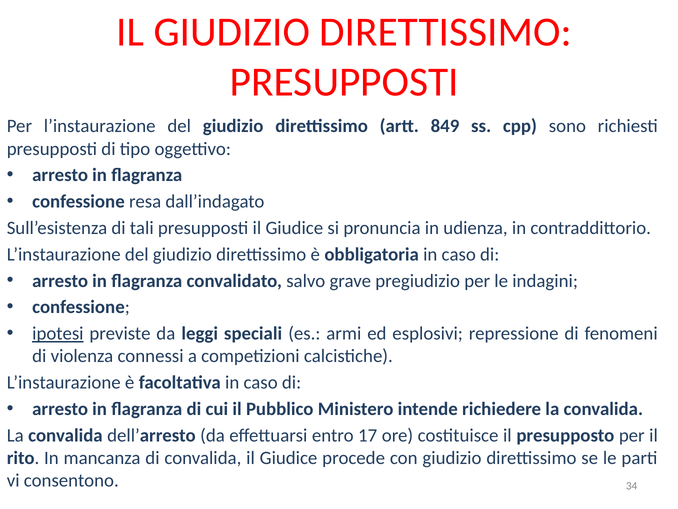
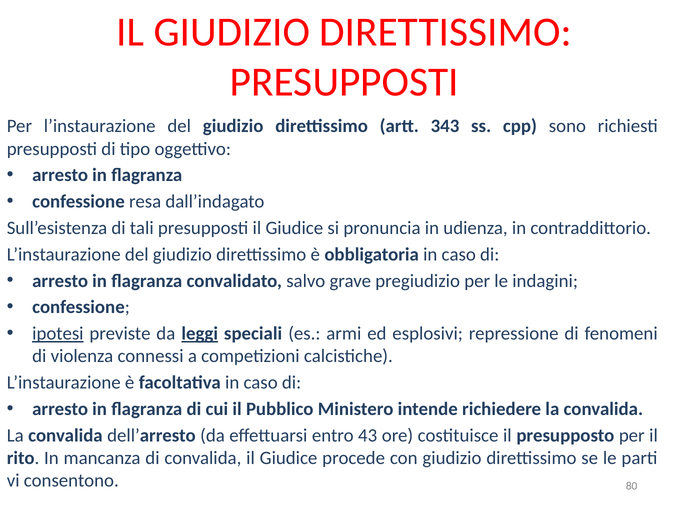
849: 849 -> 343 (445, 126)
leggi underline: none -> present (200, 333)
17: 17 -> 43 (368, 435)
34: 34 -> 80 (632, 486)
